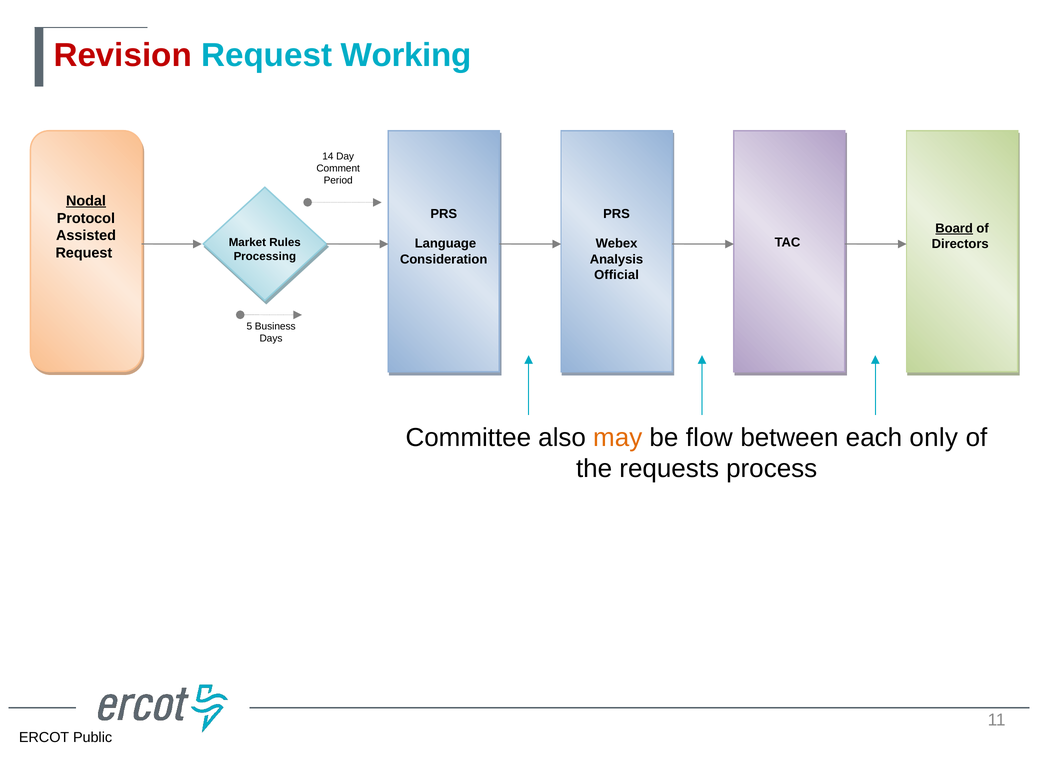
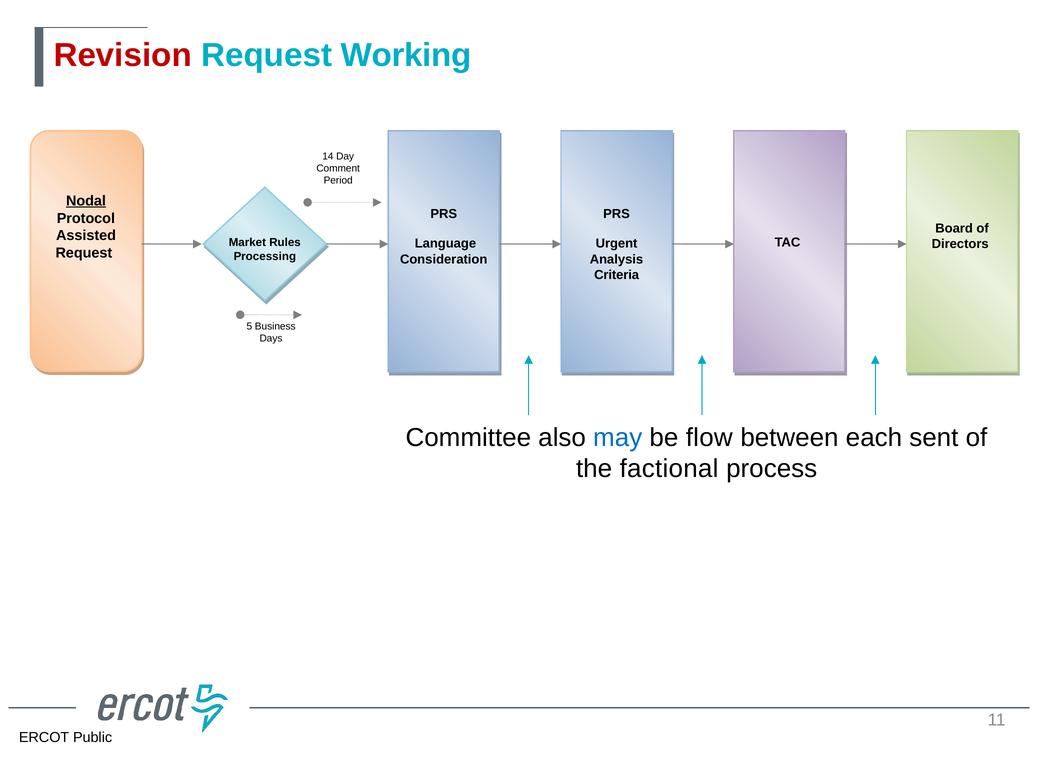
Board underline: present -> none (954, 228)
Webex: Webex -> Urgent (617, 244)
Official: Official -> Criteria (617, 275)
may colour: orange -> blue (618, 438)
only: only -> sent (934, 438)
requests: requests -> factional (669, 469)
